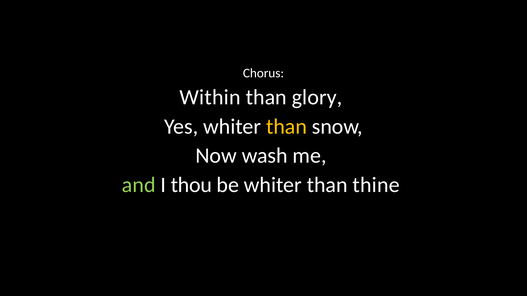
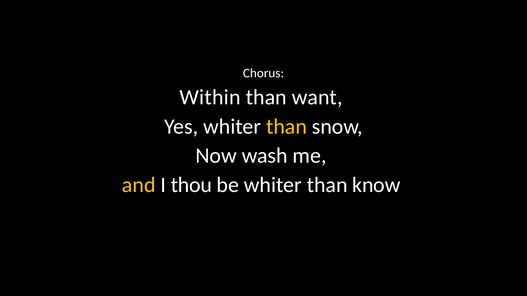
glory: glory -> want (317, 98)
and colour: light green -> yellow (139, 185)
thine: thine -> know (376, 185)
